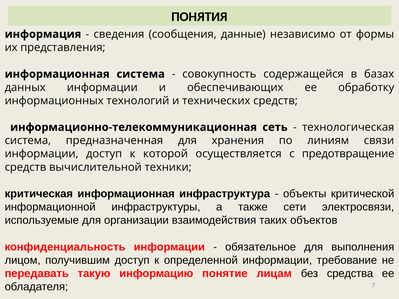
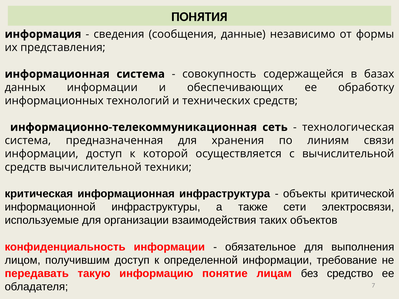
с предотвращение: предотвращение -> вычислительной (348, 154)
средства: средства -> средство (350, 274)
